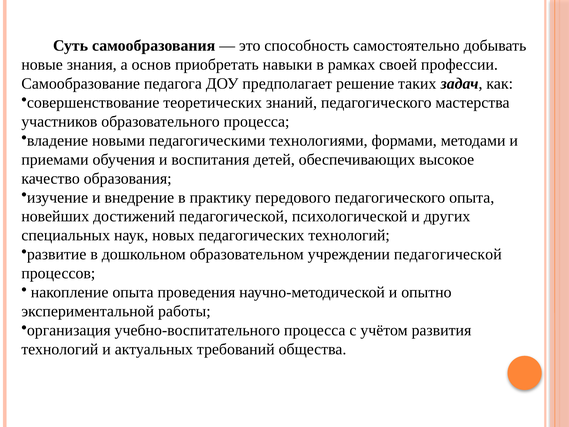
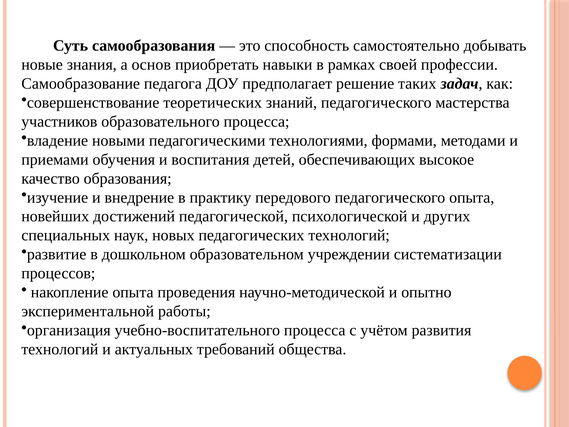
учреждении педагогической: педагогической -> систематизации (448, 254)
